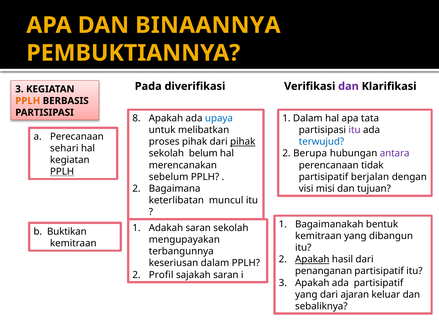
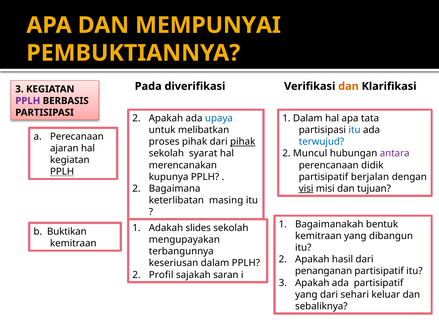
BINAANNYA: BINAANNYA -> MEMPUNYAI (208, 25)
dan colour: purple -> orange (348, 86)
PPLH colour: orange -> purple (28, 101)
PARTISIPASI 8: 8 -> 2 (136, 118)
itu colour: purple -> blue (355, 130)
sehari: sehari -> ajaran (64, 148)
belum: belum -> syarat (203, 154)
Berupa: Berupa -> Muncul (310, 154)
tidak: tidak -> didik (372, 165)
sebelum: sebelum -> kupunya (169, 177)
visi underline: none -> present (306, 189)
muncul: muncul -> masing (226, 200)
Adakah saran: saran -> slides (198, 228)
Apakah underline: present -> none (312, 260)
ajaran: ajaran -> sehari (355, 295)
